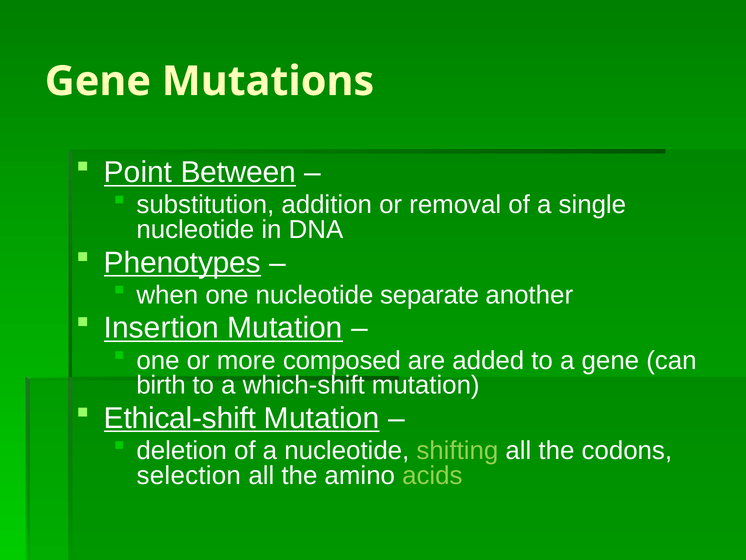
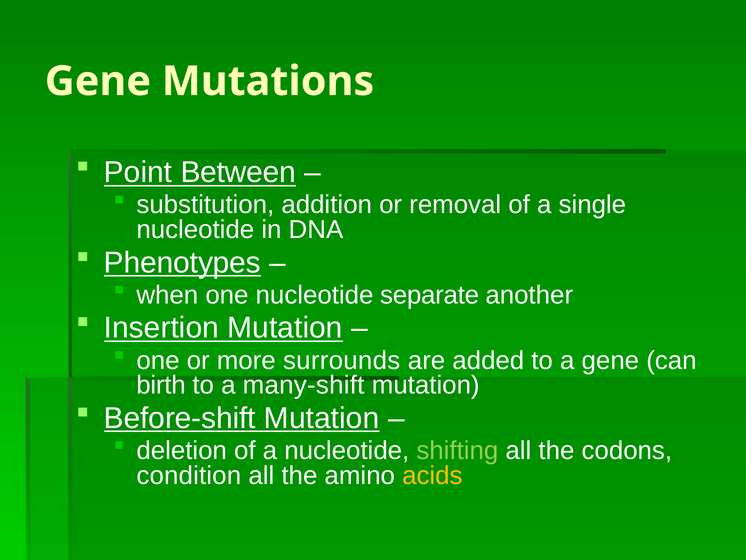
composed: composed -> surrounds (342, 360)
which-shift: which-shift -> many-shift (304, 385)
Ethical-shift: Ethical-shift -> Before-shift (180, 418)
selection: selection -> condition (189, 475)
acids colour: light green -> yellow (432, 475)
